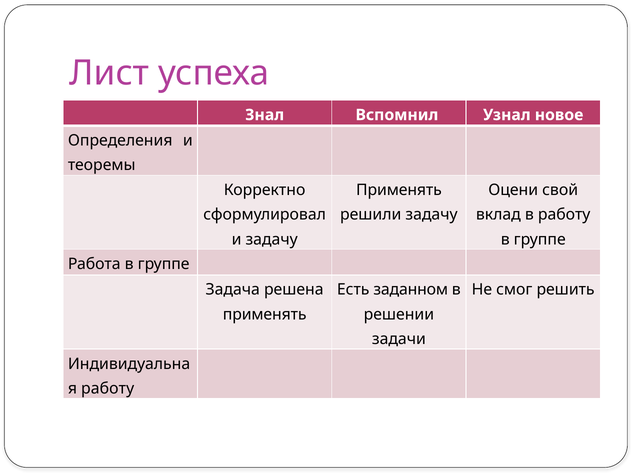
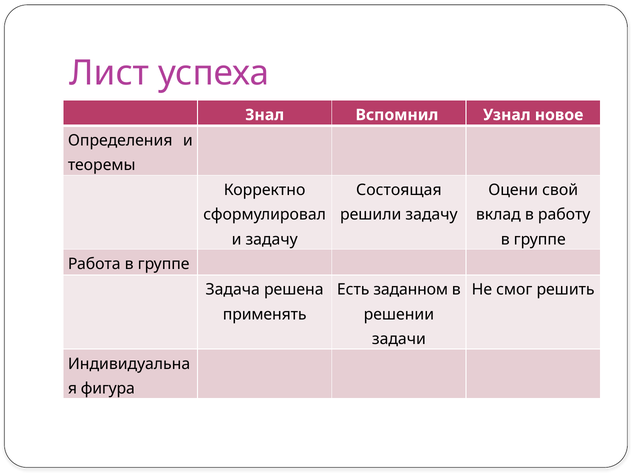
Применять: Применять -> Состоящая (399, 190)
работу: работу -> фигура (108, 389)
